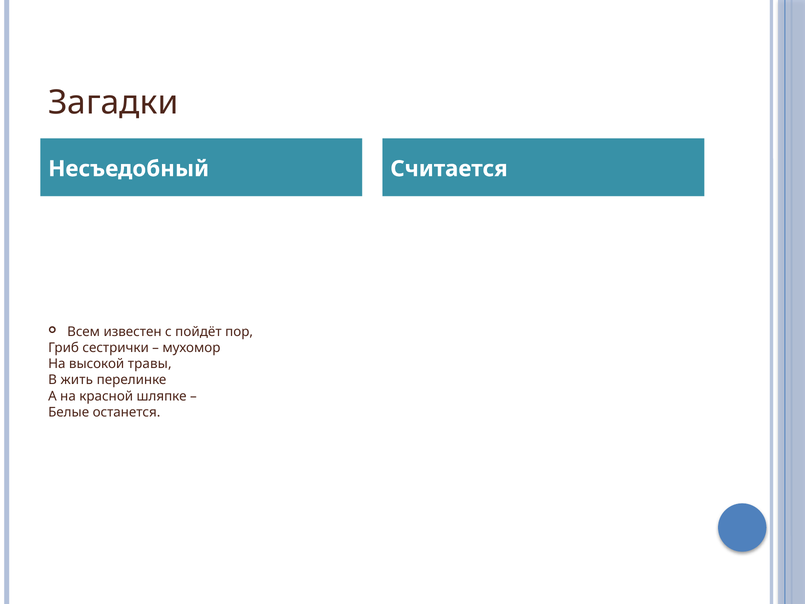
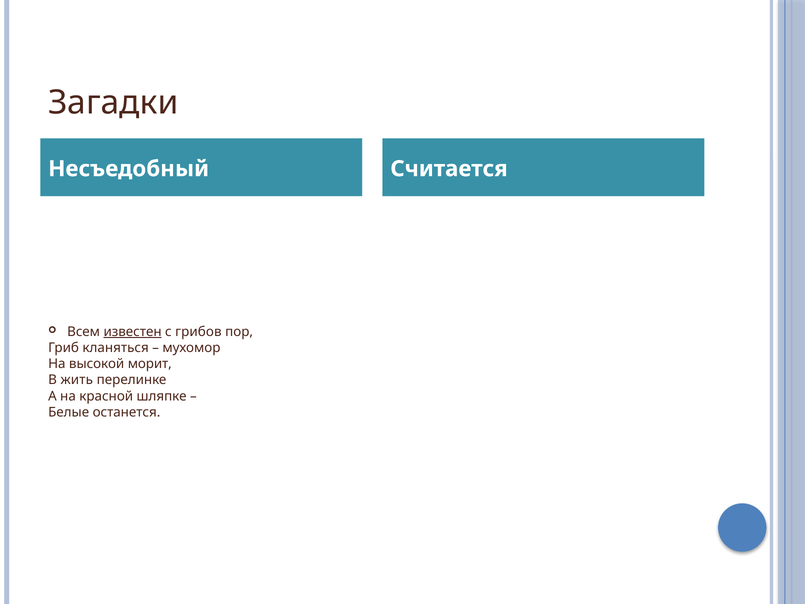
известен underline: none -> present (133, 332)
пойдёт: пойдёт -> грибов (198, 332)
сестрички: сестрички -> кланяться (116, 348)
травы: травы -> морит (150, 364)
